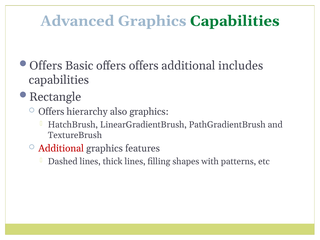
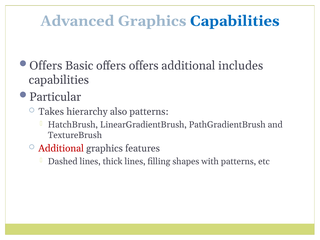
Capabilities colour: green -> blue (235, 21)
Rectangle: Rectangle -> Particular (55, 97)
Offers: Offers -> Takes (51, 112)
also graphics: graphics -> patterns (149, 112)
